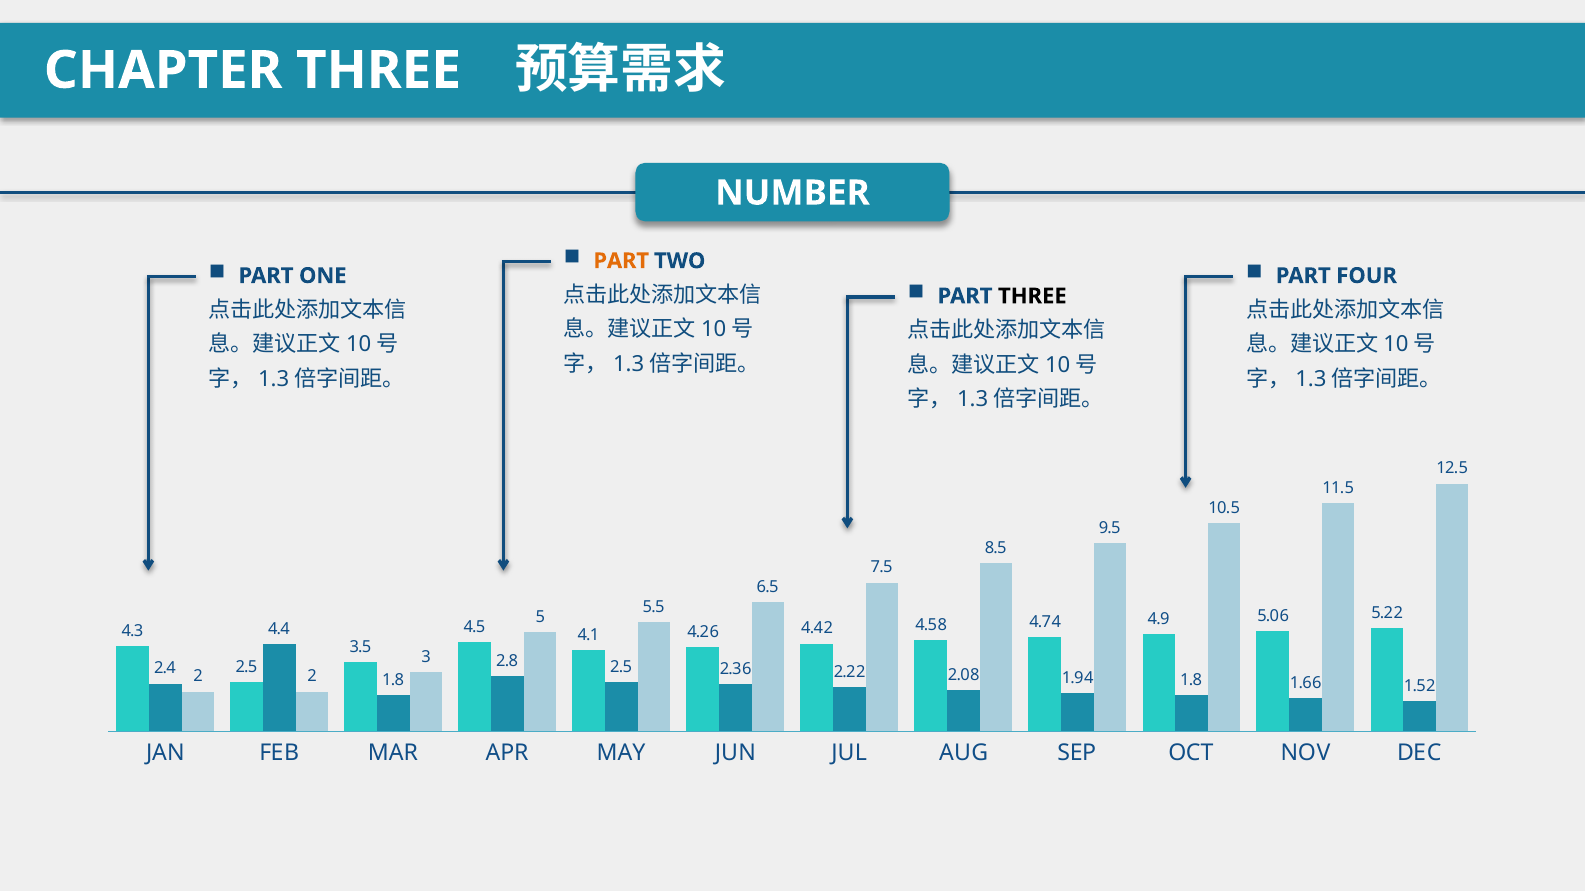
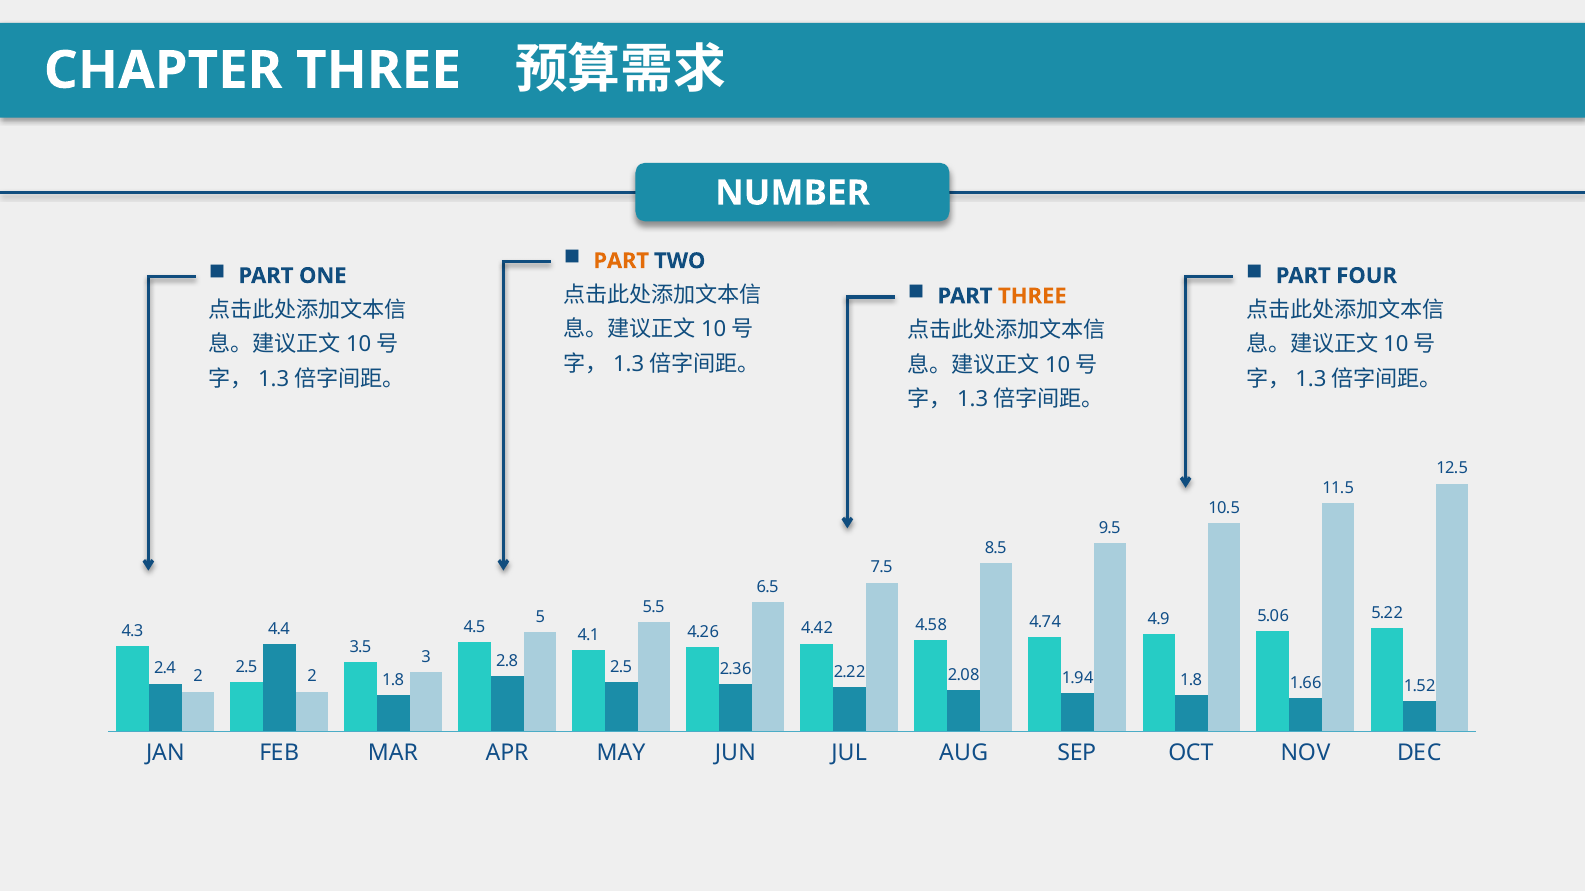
THREE colour: black -> orange (1032, 296)
